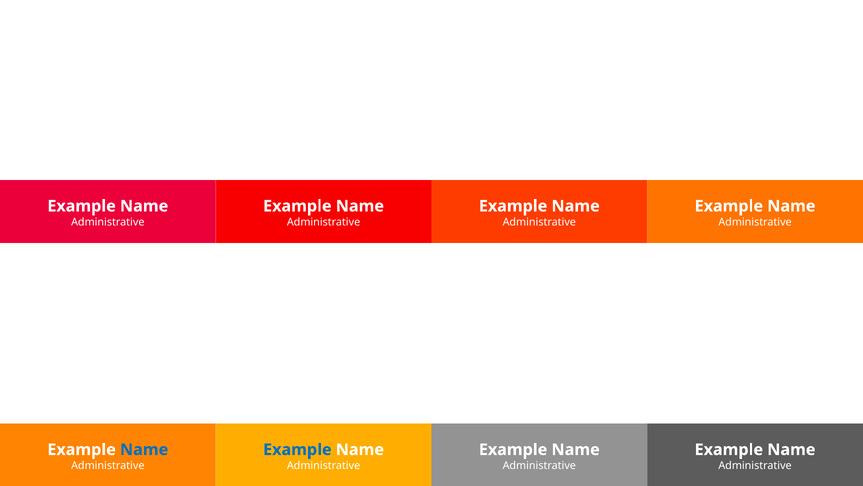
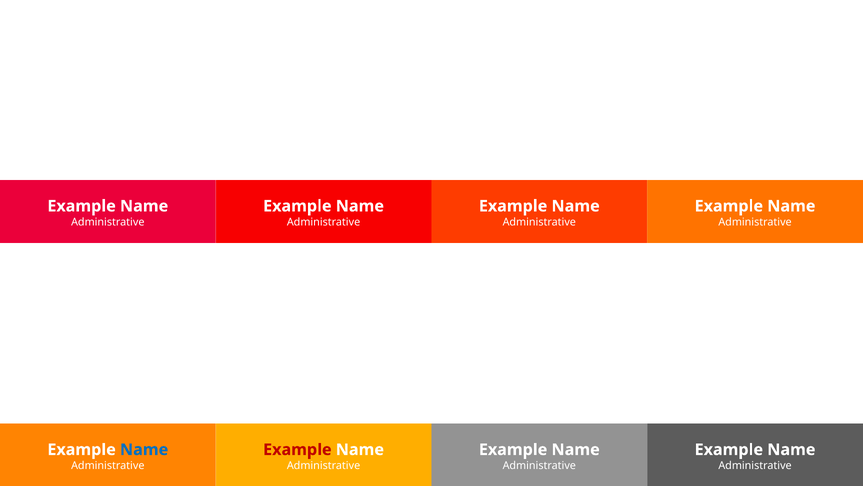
Example colour: blue -> red (297, 449)
